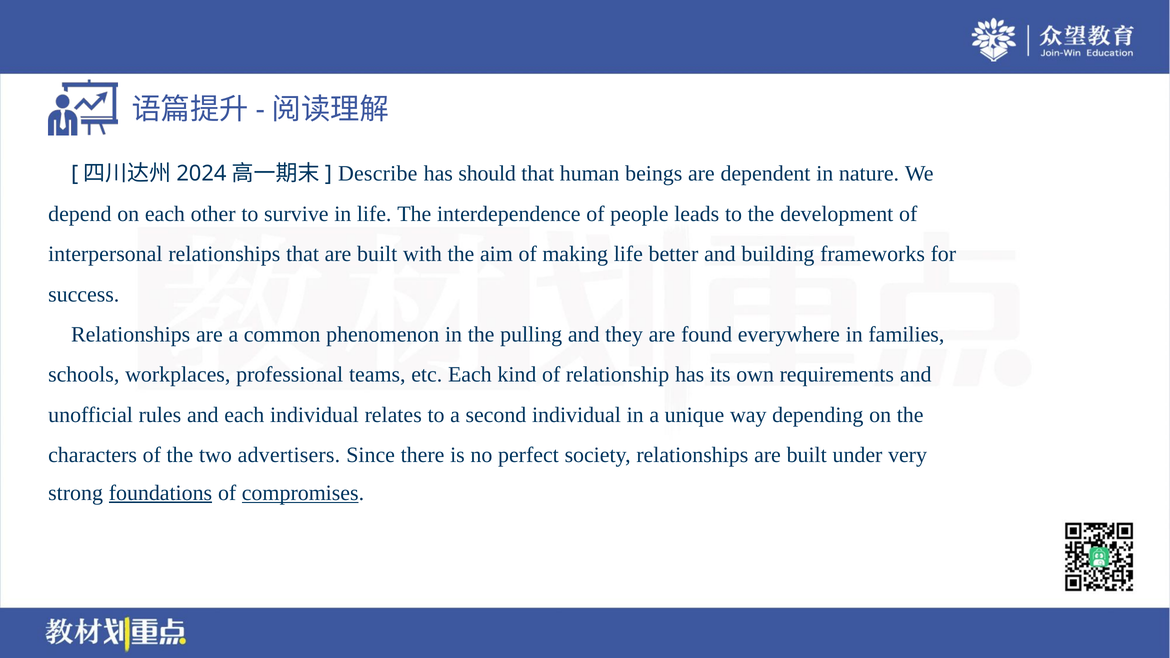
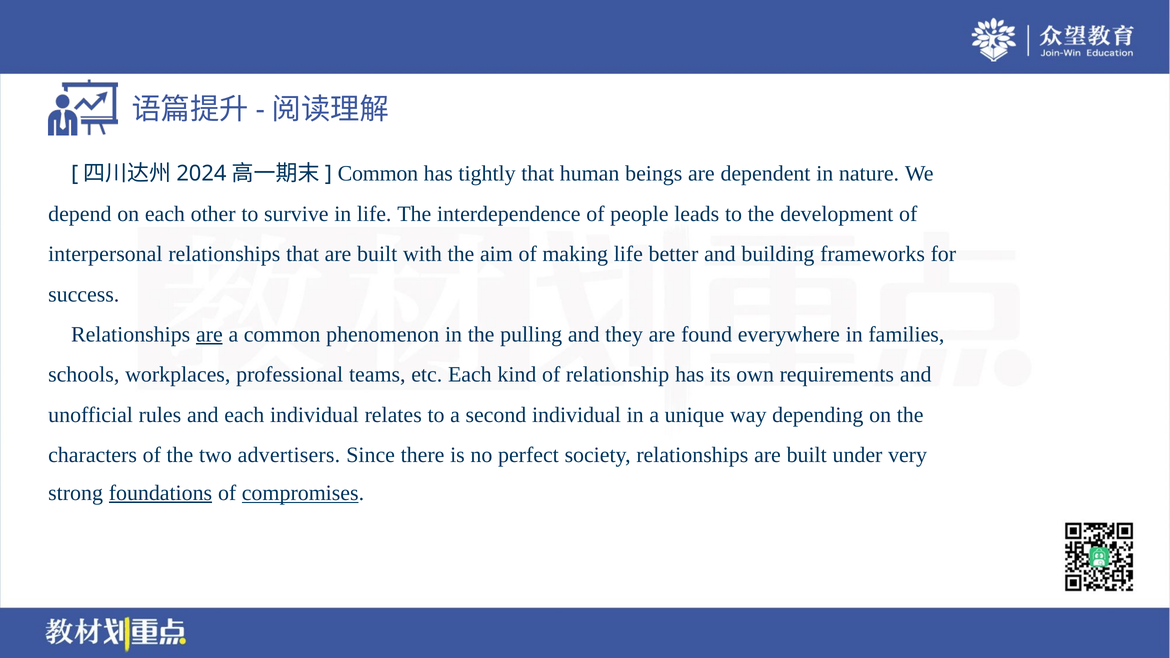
Describe: Describe -> Common (378, 174)
should: should -> tightly (487, 174)
are underline: none -> present (209, 335)
